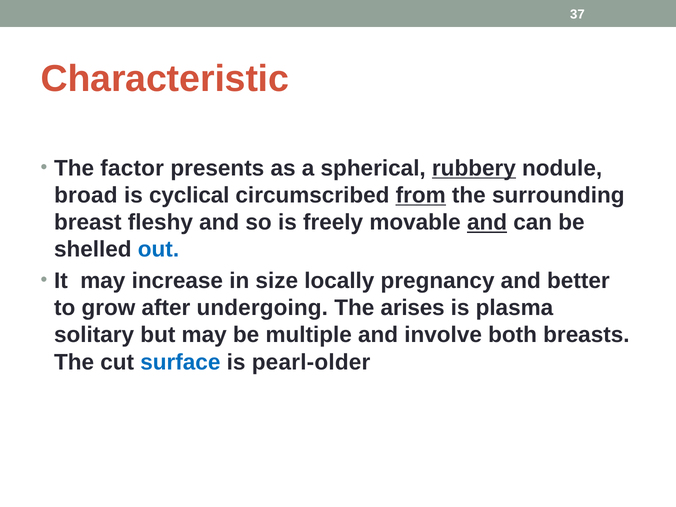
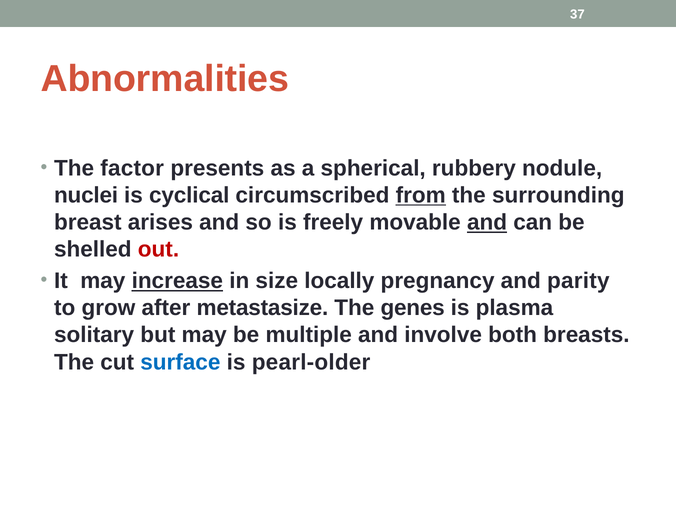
Characteristic: Characteristic -> Abnormalities (165, 79)
rubbery underline: present -> none (474, 168)
broad: broad -> nuclei (86, 195)
fleshy: fleshy -> arises (160, 222)
out colour: blue -> red (158, 249)
increase underline: none -> present (177, 281)
better: better -> parity (578, 281)
undergoing: undergoing -> metastasize (262, 308)
arises: arises -> genes (413, 308)
